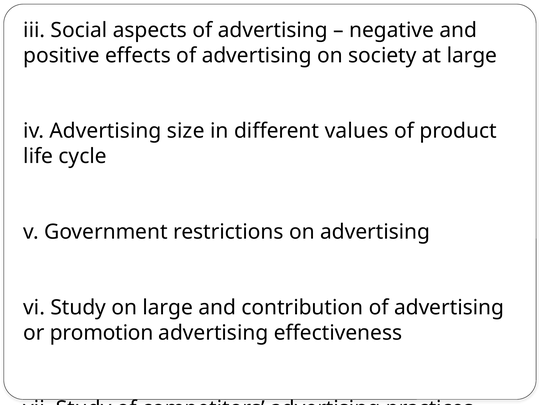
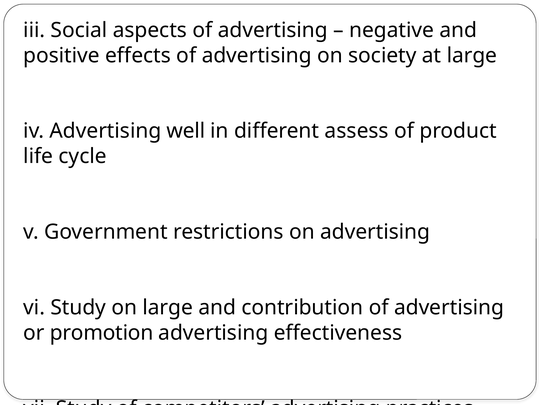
size: size -> well (186, 131)
values: values -> assess (357, 131)
